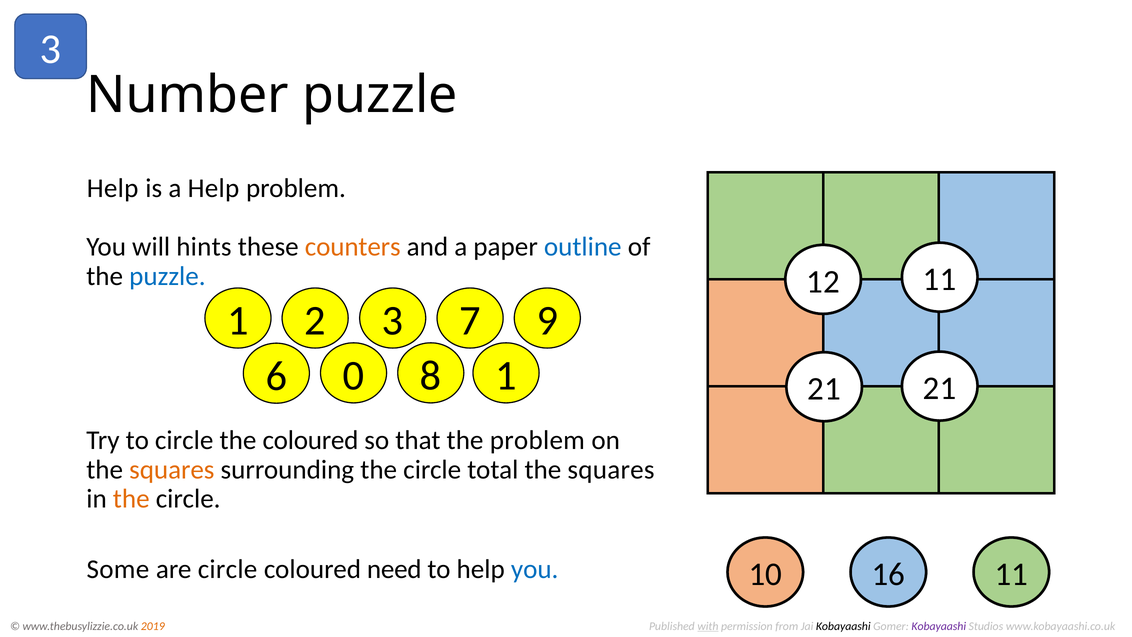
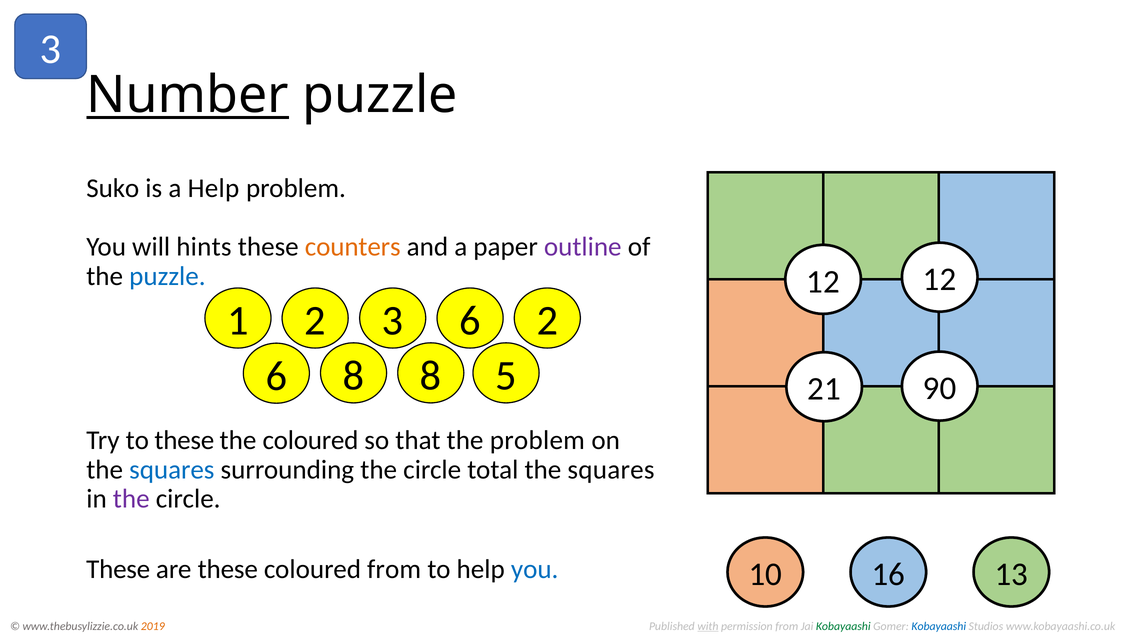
Number underline: none -> present (188, 95)
Help: Help -> Suko (113, 188)
outline colour: blue -> purple (583, 247)
12 11: 11 -> 12 (940, 279)
1 7: 7 -> 6 (470, 321)
2 9: 9 -> 2 (547, 321)
6 0: 0 -> 8 (354, 376)
8 1: 1 -> 5 (506, 376)
21 21: 21 -> 90 (940, 388)
to circle: circle -> these (184, 440)
squares colour: orange -> blue (172, 470)
the colour: orange -> purple (131, 499)
Some: Some -> These (118, 569)
are circle: circle -> these (228, 569)
coloured need: need -> from (394, 569)
16 11: 11 -> 13 (1011, 574)
Kobayaashi colour: black -> green (843, 626)
Kobayaashi colour: purple -> blue (939, 626)
